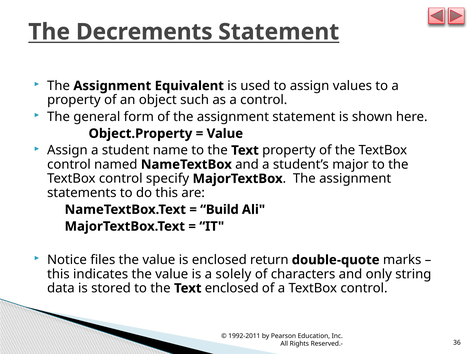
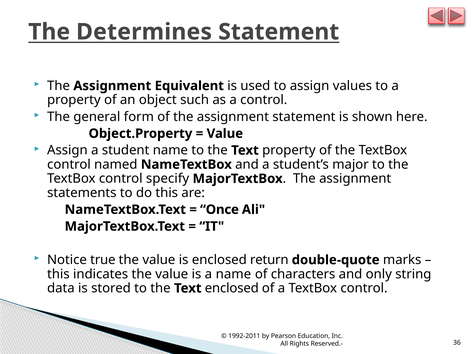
Decrements: Decrements -> Determines (144, 32)
Build: Build -> Once (219, 210)
files: files -> true (103, 260)
a solely: solely -> name (233, 274)
